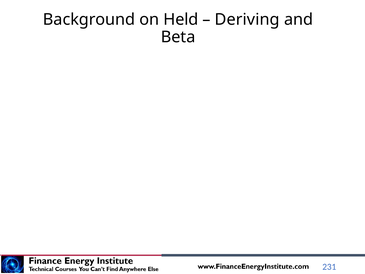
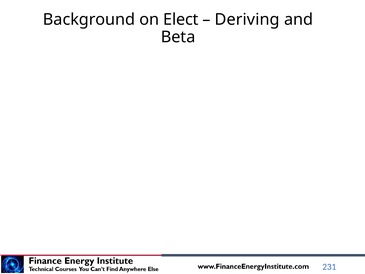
Held: Held -> Elect (181, 19)
